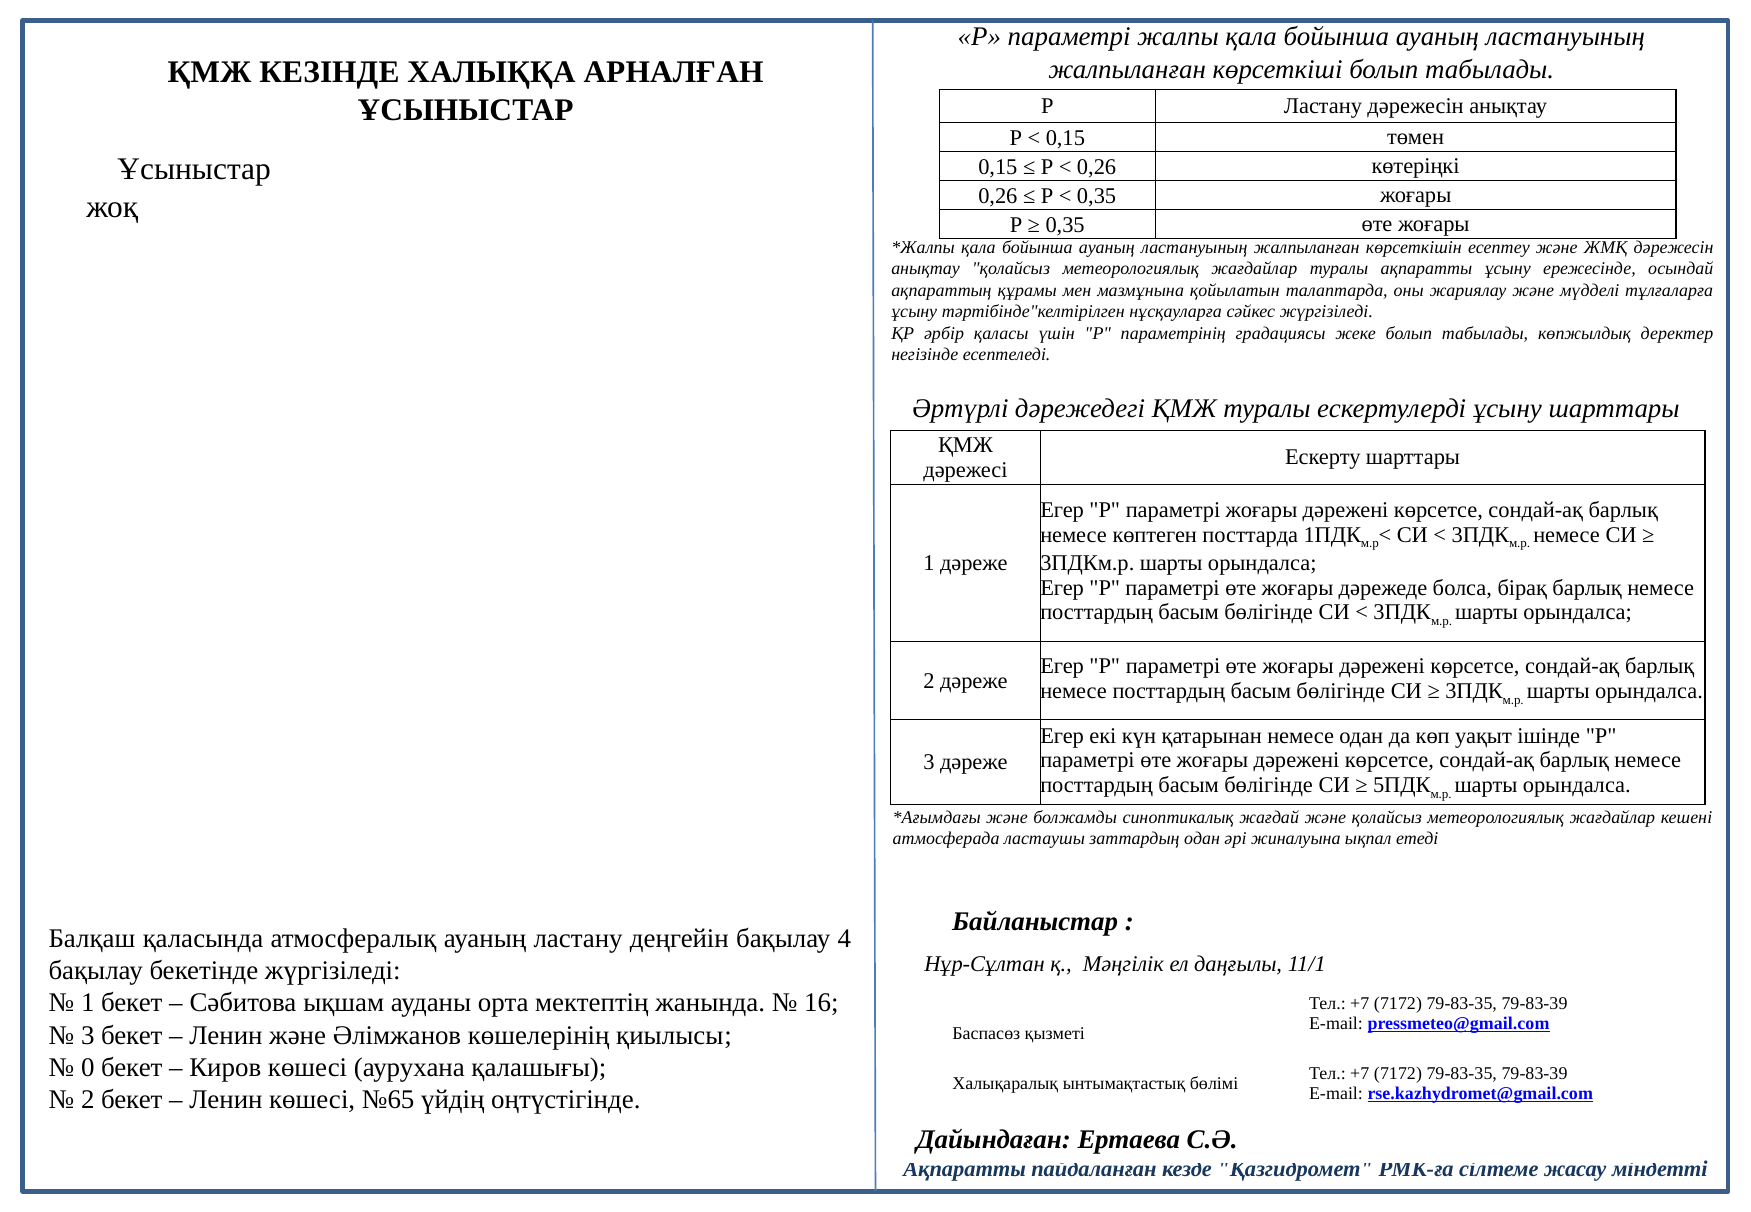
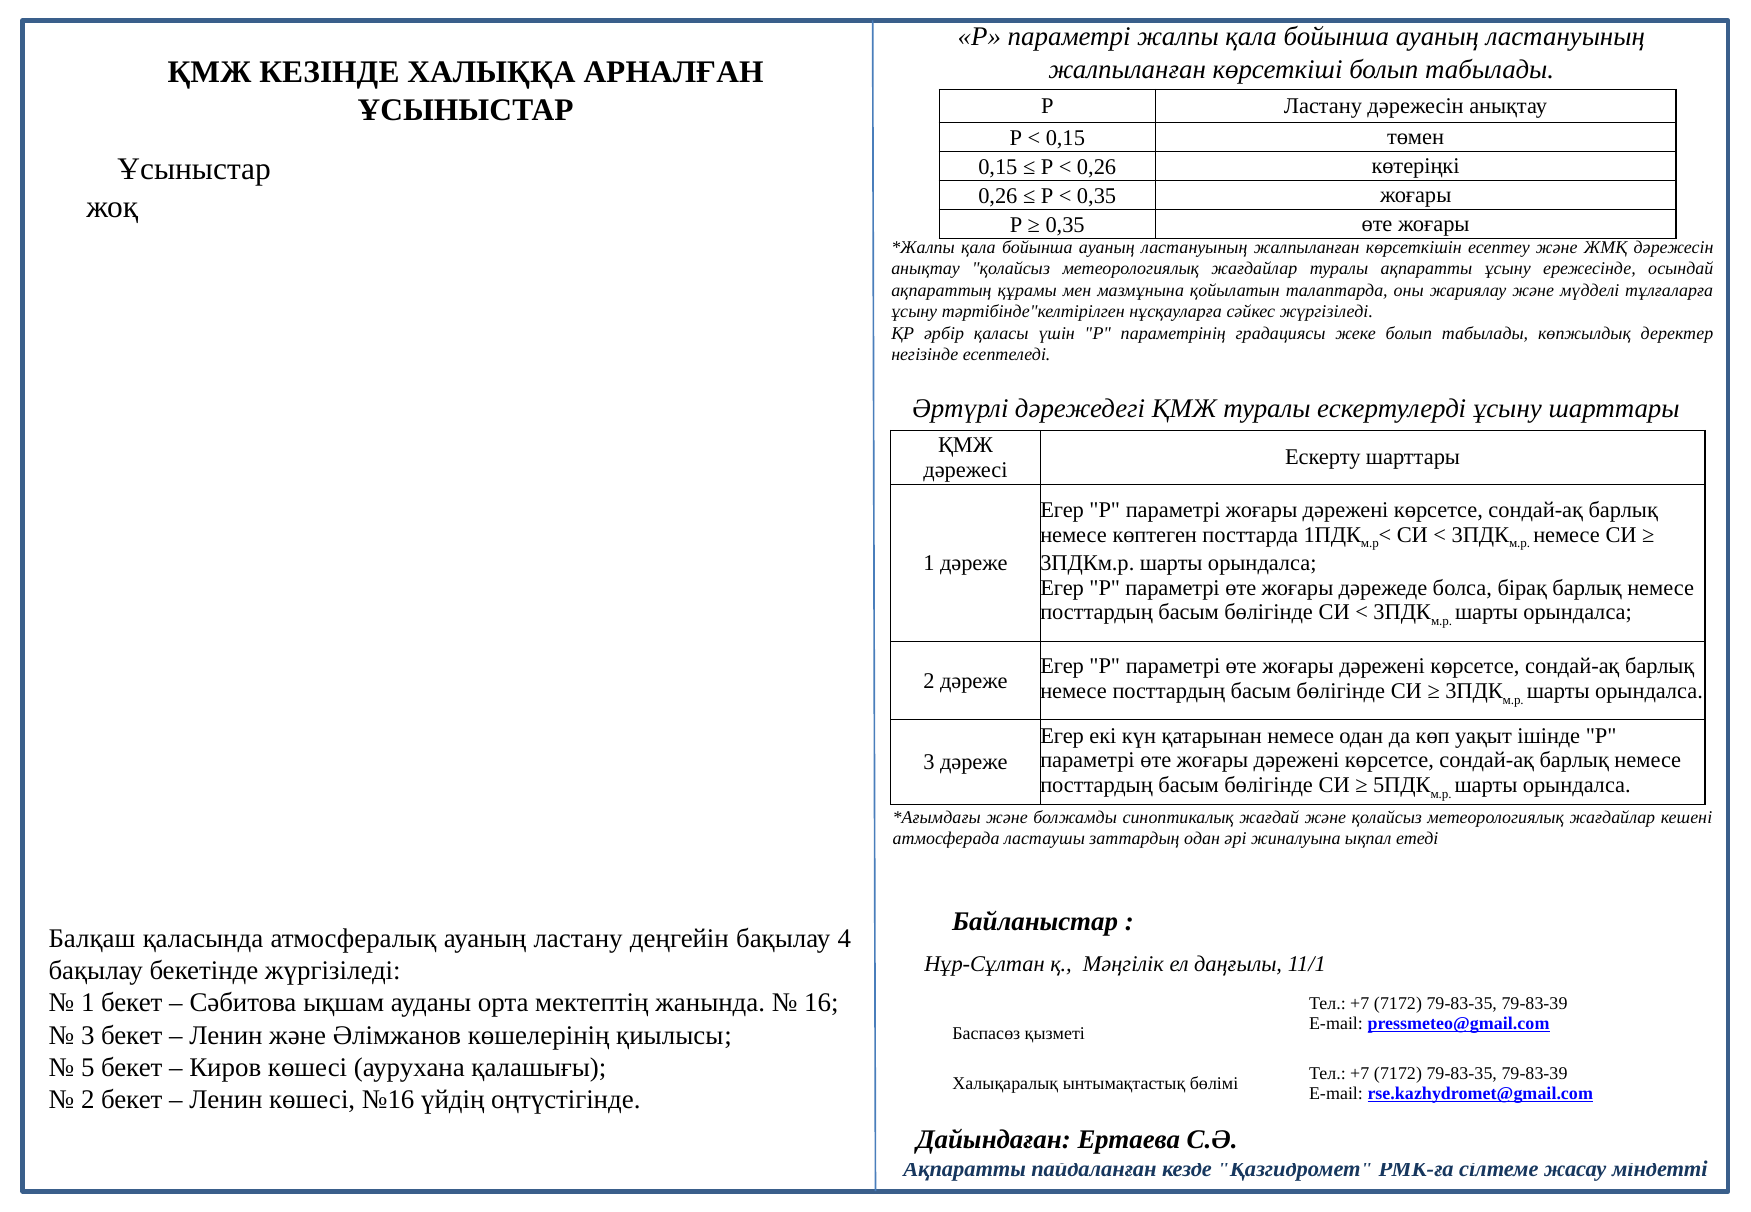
0: 0 -> 5 (88, 1068)
№65: №65 -> №16 (388, 1100)
